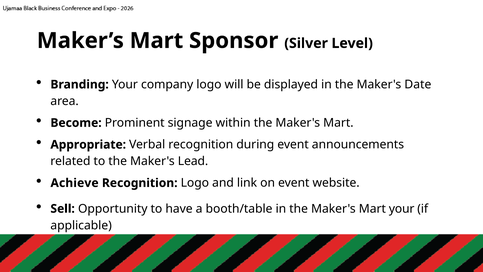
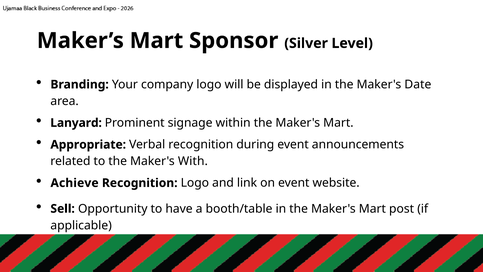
Become: Become -> Lanyard (76, 123)
Lead: Lead -> With (193, 161)
Mart your: your -> post (402, 208)
